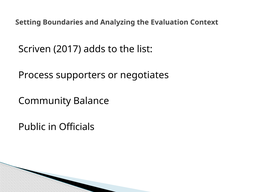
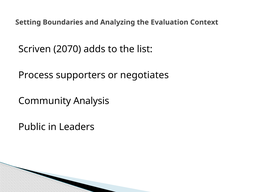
2017: 2017 -> 2070 (67, 49)
Balance: Balance -> Analysis (91, 101)
Officials: Officials -> Leaders (77, 127)
